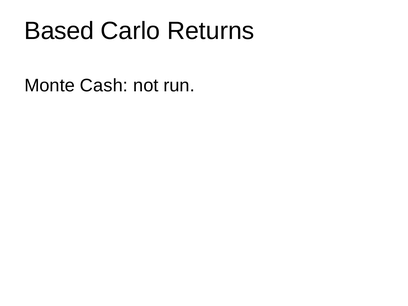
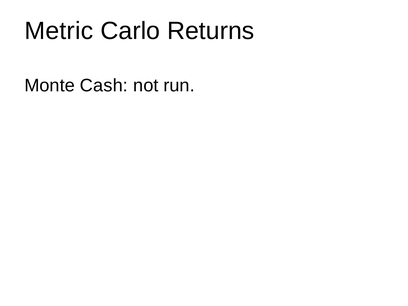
Based: Based -> Metric (59, 31)
